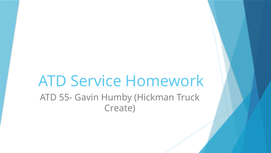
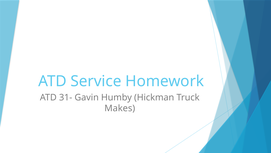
55-: 55- -> 31- (66, 97)
Create: Create -> Makes (120, 108)
